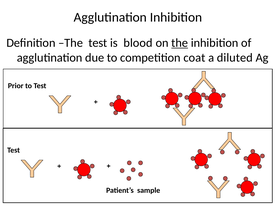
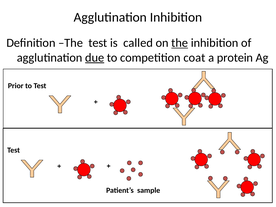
blood: blood -> called (138, 43)
due underline: none -> present (95, 58)
diluted: diluted -> protein (235, 58)
